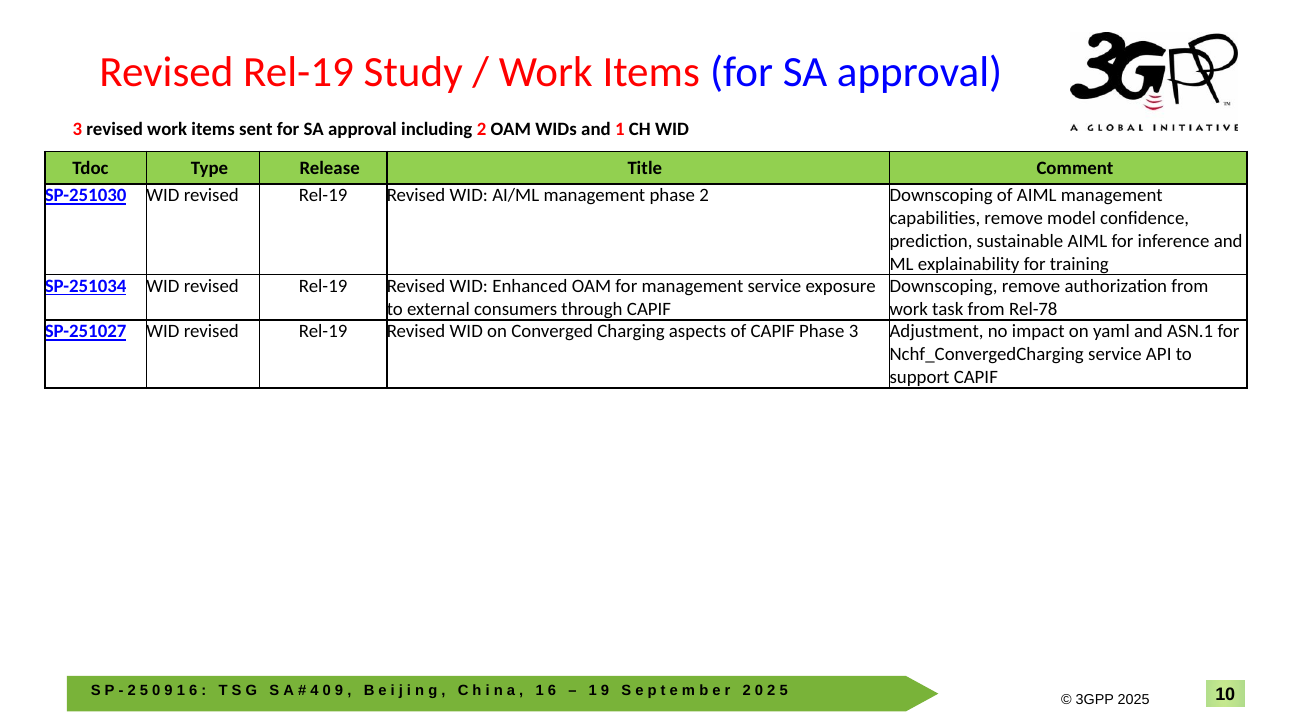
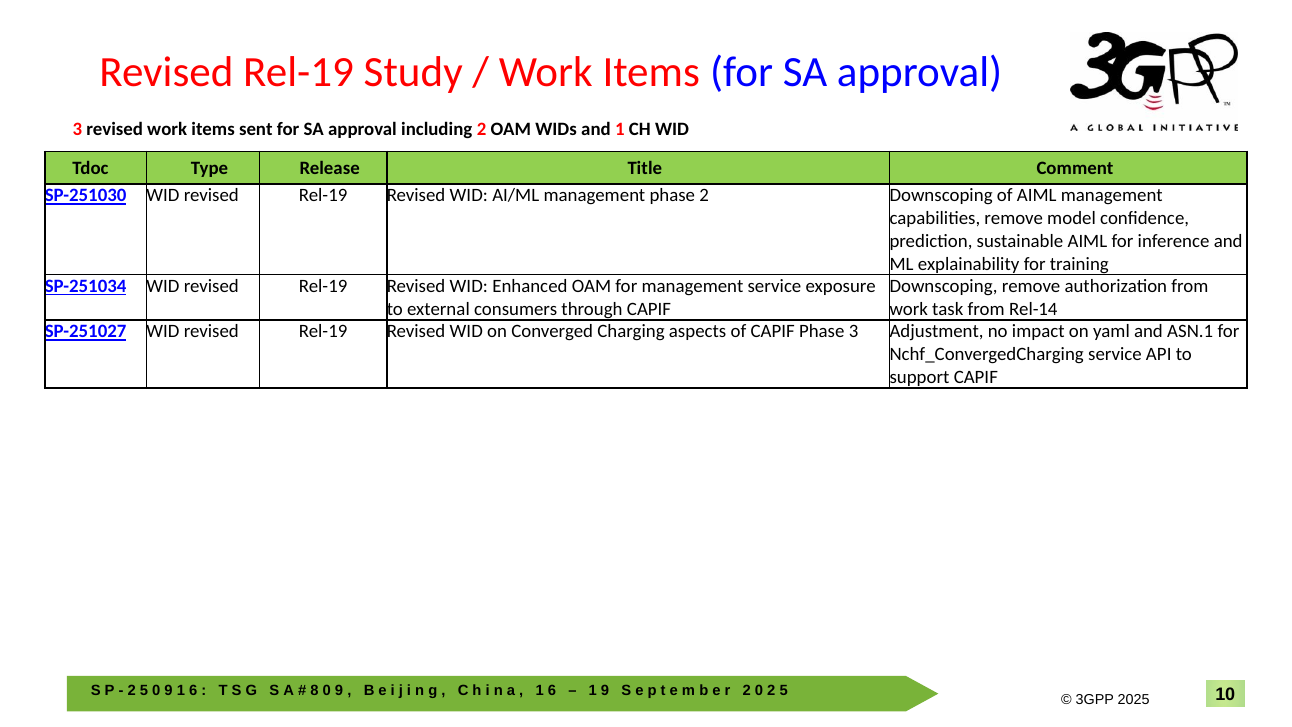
Rel-78: Rel-78 -> Rel-14 (1033, 309)
4: 4 -> 8 (314, 690)
